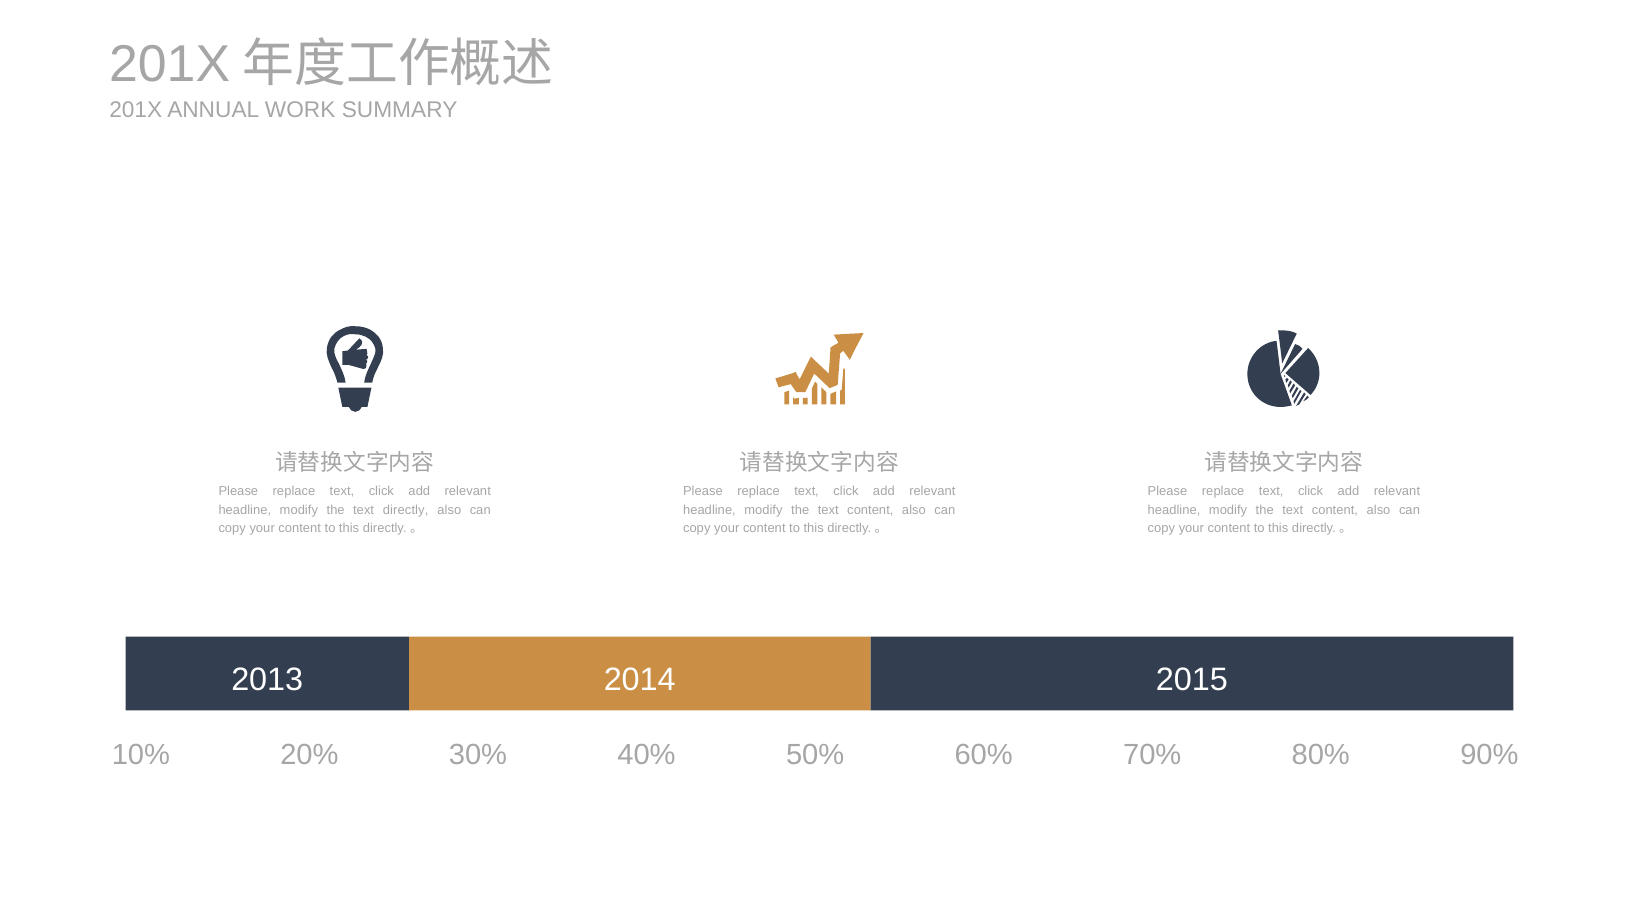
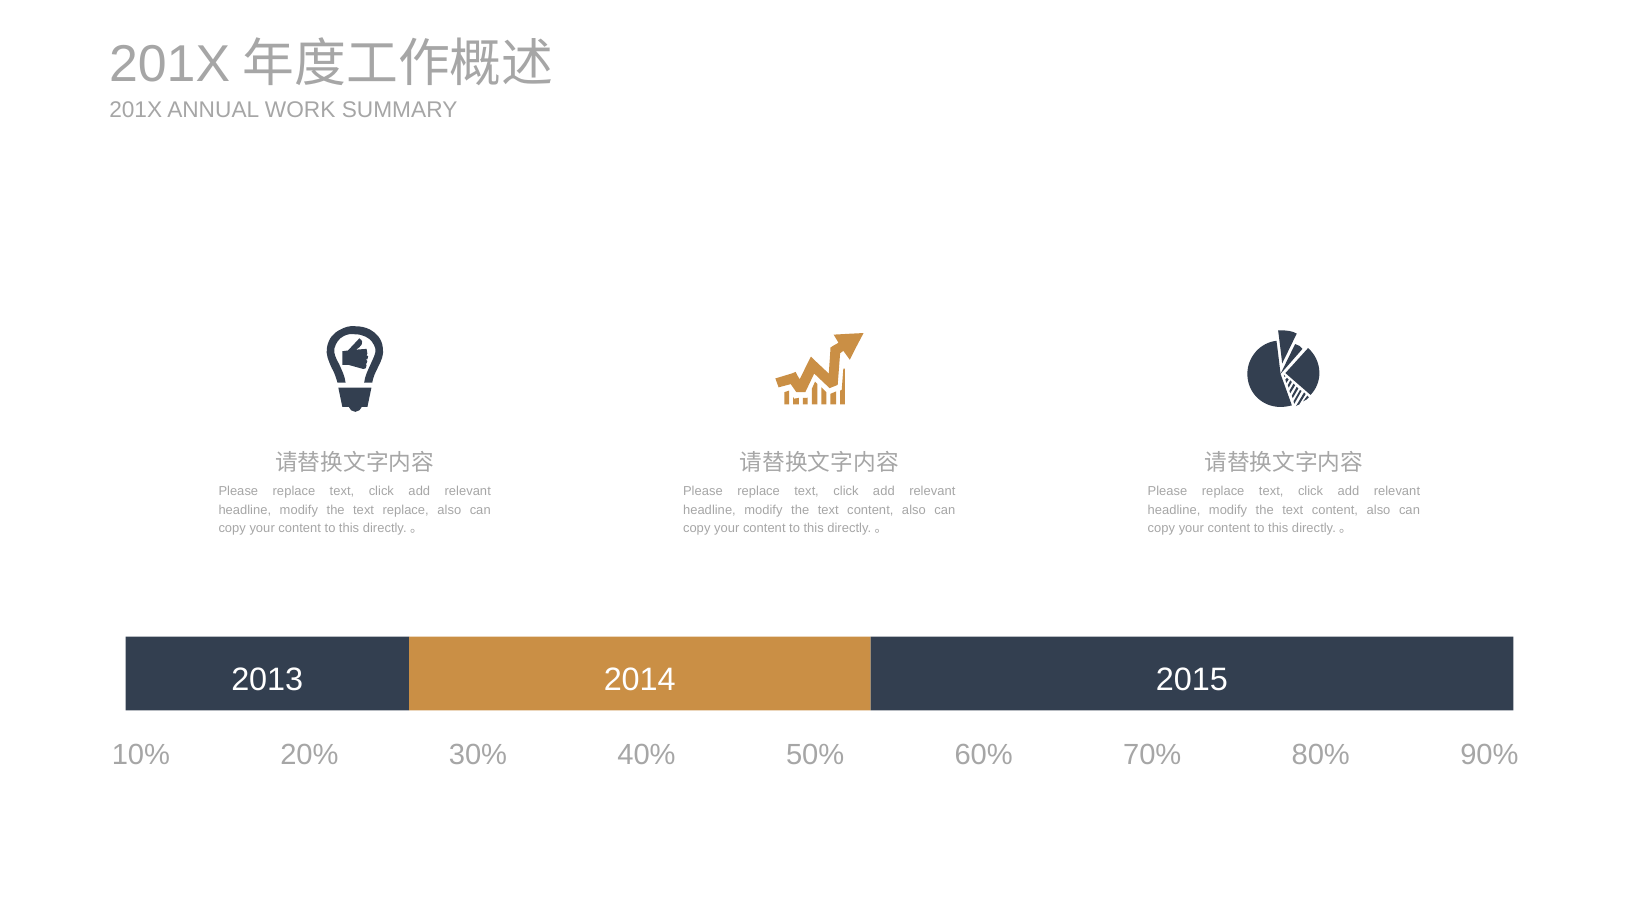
text directly: directly -> replace (406, 510)
